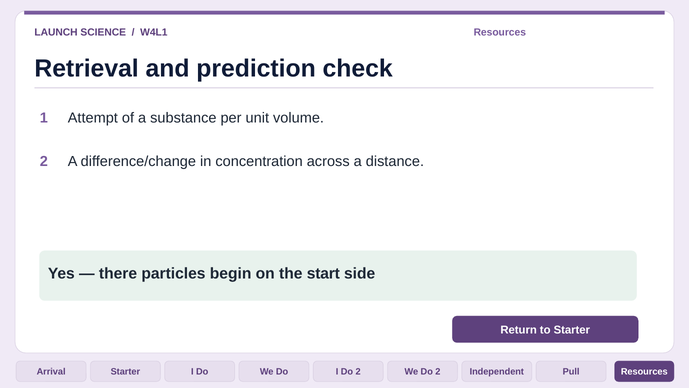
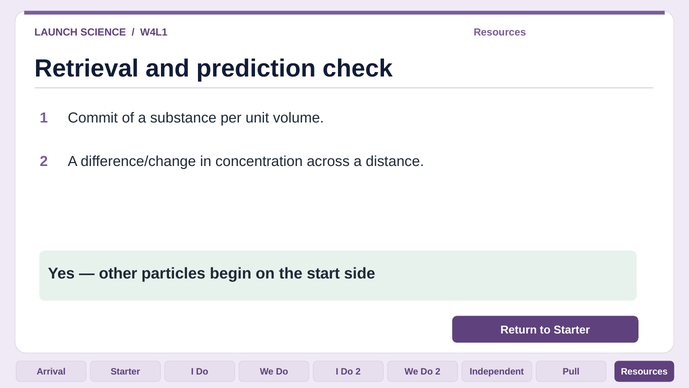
Attempt: Attempt -> Commit (93, 118)
there: there -> other (118, 273)
